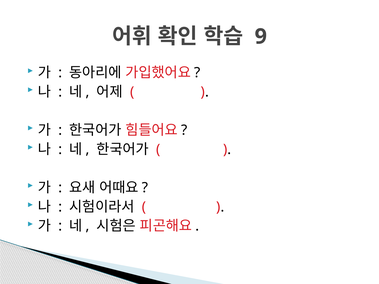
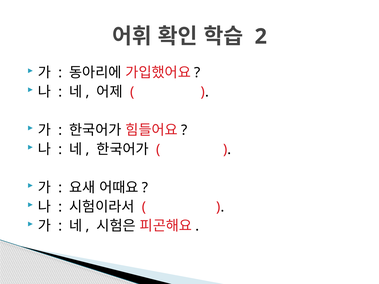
9: 9 -> 2 (261, 37)
